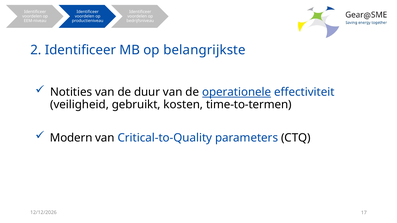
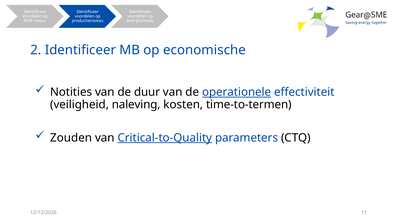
belangrijkste: belangrijkste -> economische (204, 50)
gebruikt: gebruikt -> naleving (136, 105)
Modern: Modern -> Zouden (71, 138)
Critical-to-Quality underline: none -> present (165, 138)
